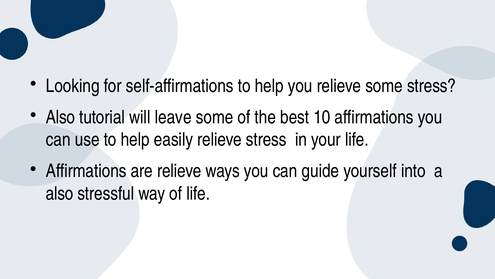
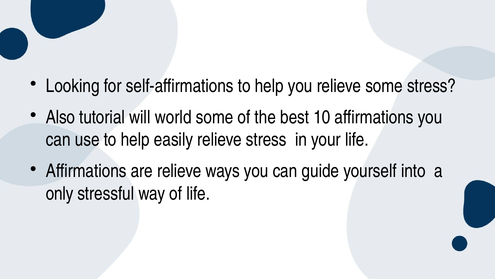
leave: leave -> world (173, 117)
also: also -> only (60, 193)
